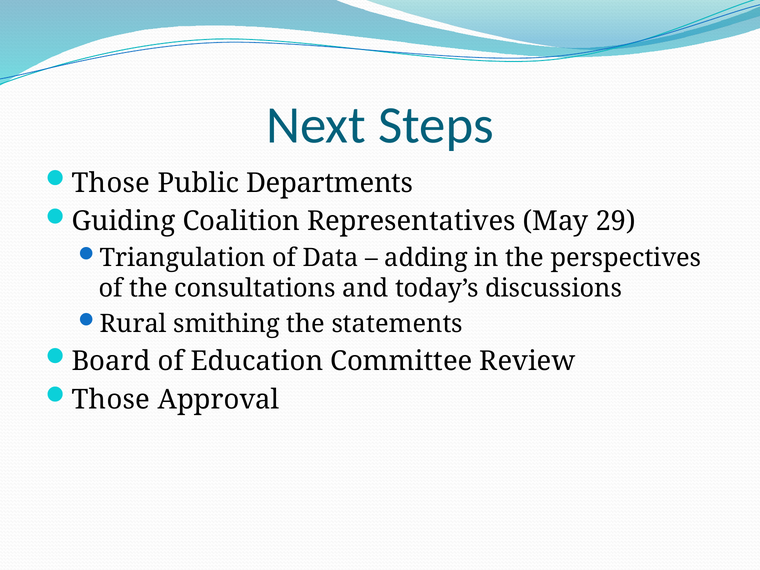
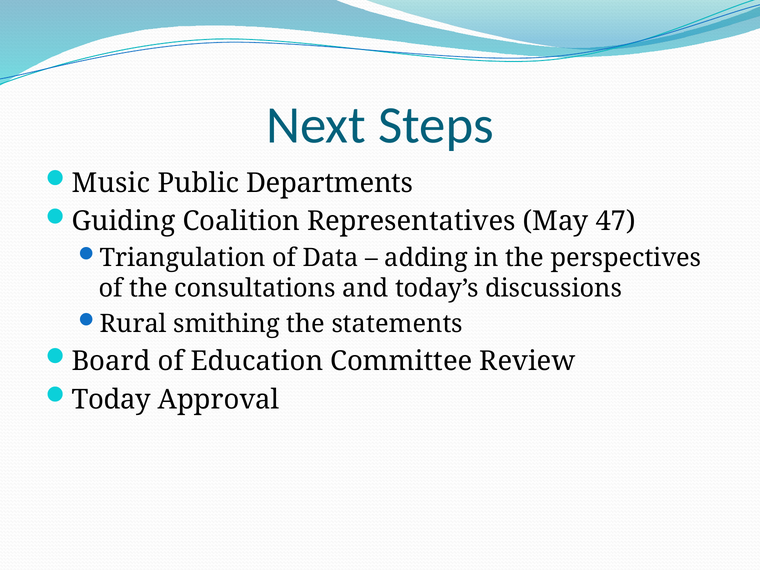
Those: Those -> Music (111, 183)
29: 29 -> 47 (616, 221)
Those: Those -> Today (111, 399)
